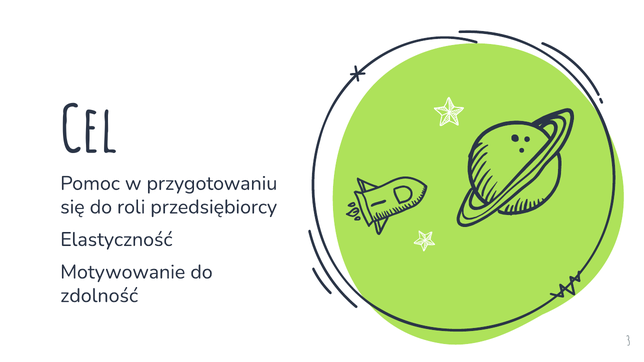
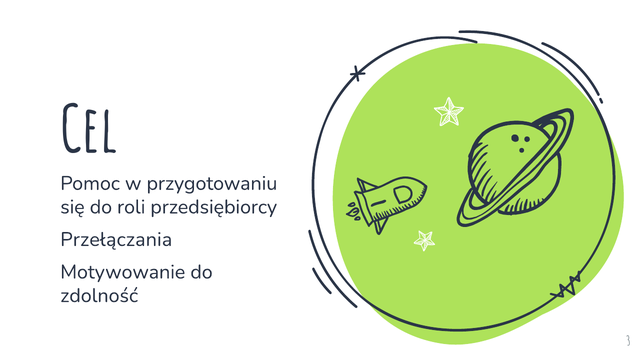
Elastyczność: Elastyczność -> Przełączania (116, 240)
